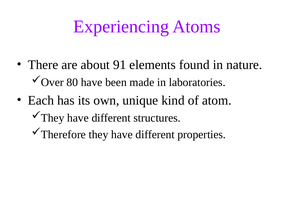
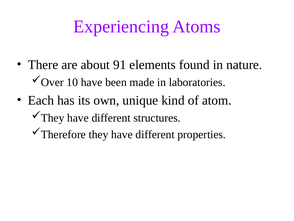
80: 80 -> 10 (72, 82)
